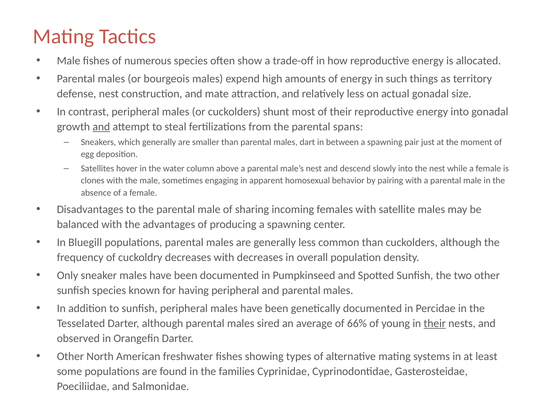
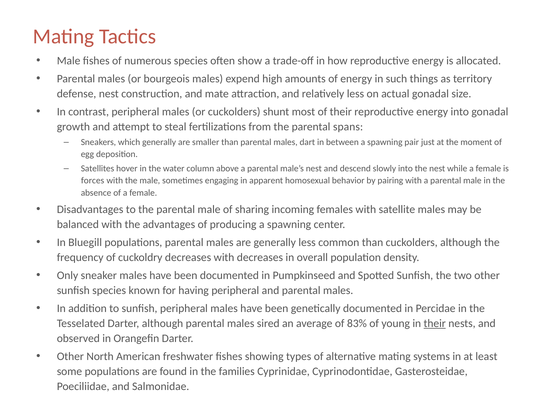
and underline: present -> none (101, 127)
clones: clones -> forces (93, 181)
66%: 66% -> 83% (357, 324)
